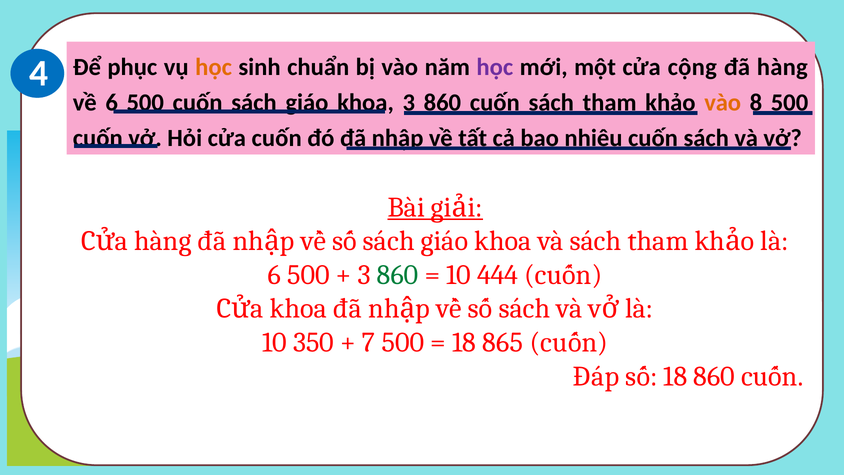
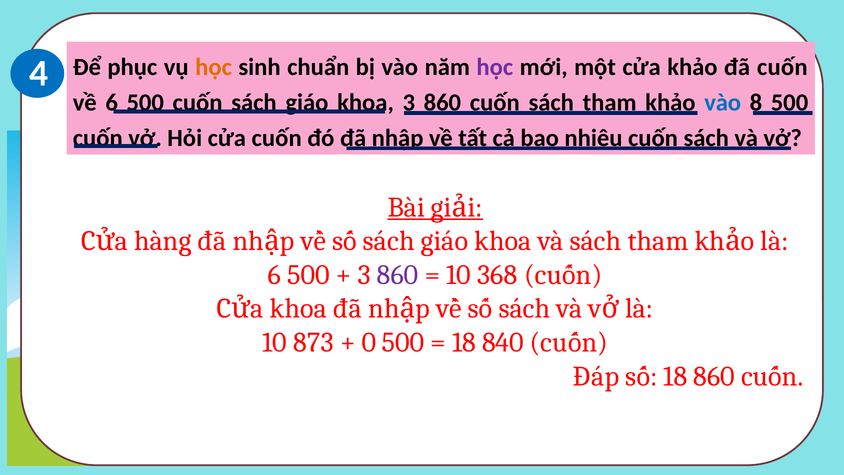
cửa cộng: cộng -> khảo (692, 67)
đã hàng: hàng -> cuốn (782, 67)
vào colour: orange -> blue (723, 103)
860 colour: green -> purple (398, 275)
444: 444 -> 368 (497, 275)
350: 350 -> 873 (313, 342)
7: 7 -> 0 (369, 342)
865: 865 -> 840 (503, 342)
